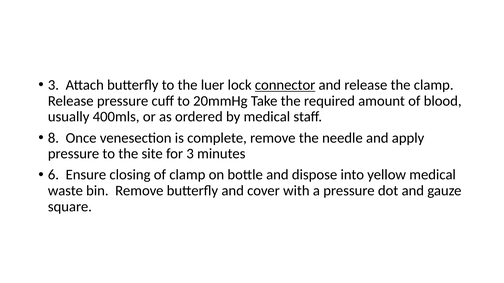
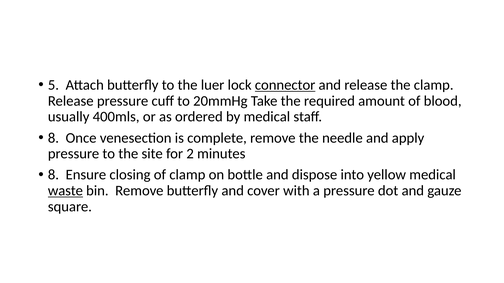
3: 3 -> 5 (53, 85)
for 3: 3 -> 2 (190, 154)
6: 6 -> 8 (53, 175)
waste underline: none -> present (65, 191)
